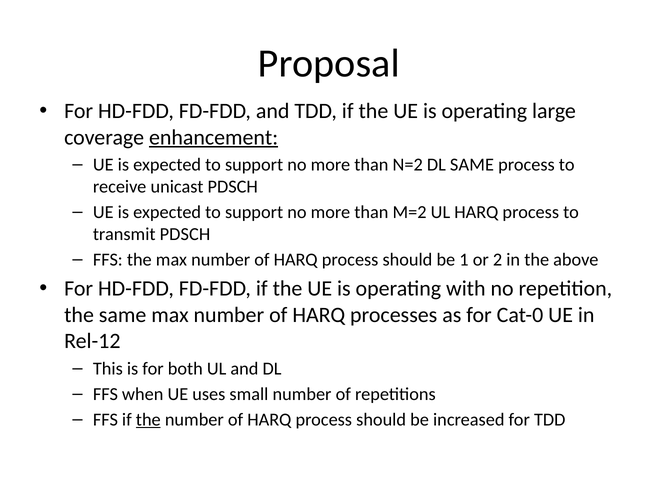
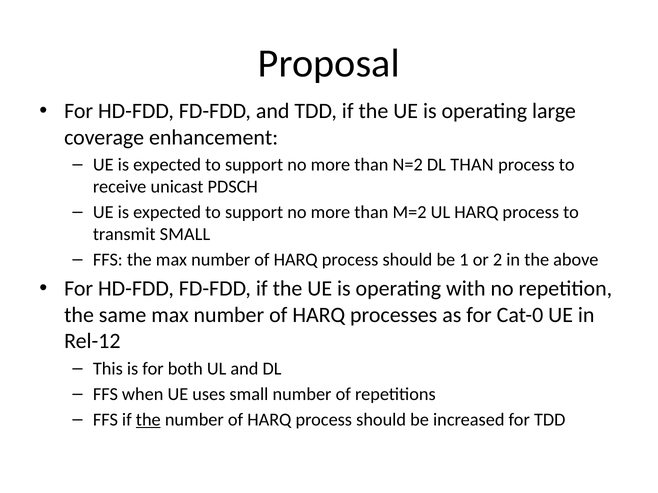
enhancement underline: present -> none (214, 138)
DL SAME: SAME -> THAN (472, 165)
transmit PDSCH: PDSCH -> SMALL (185, 235)
